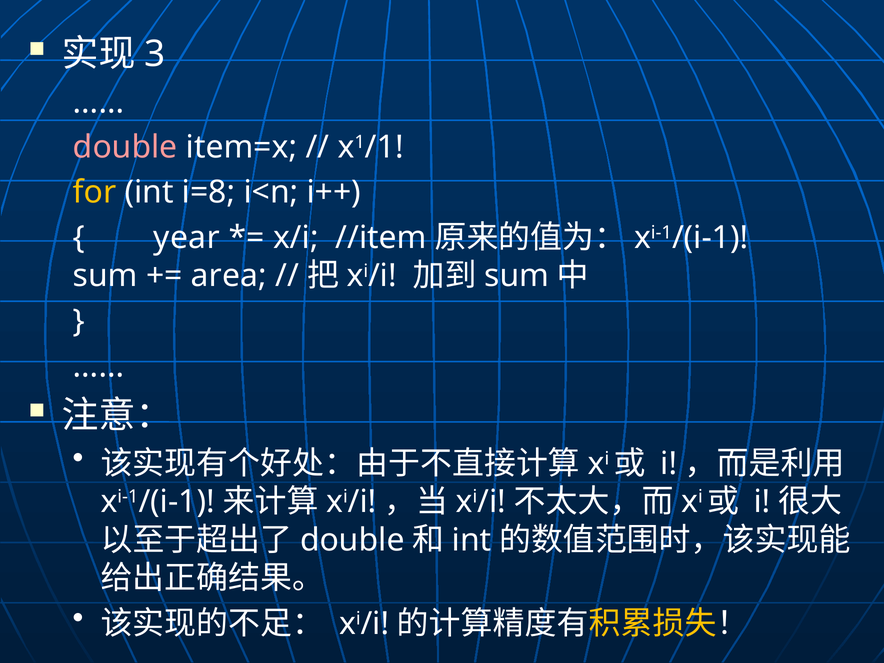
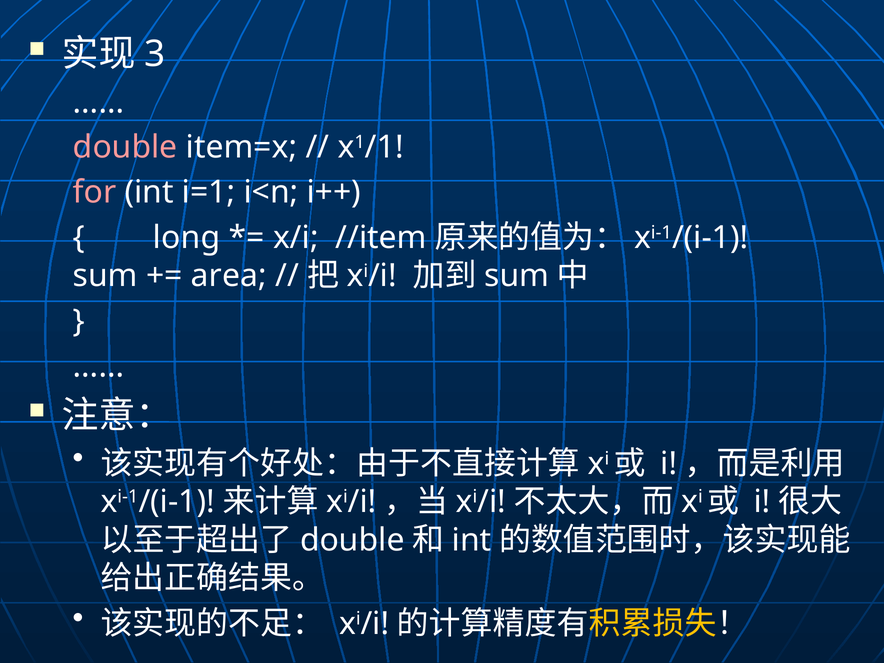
for colour: yellow -> pink (95, 192)
i=8: i=8 -> i=1 (209, 192)
year: year -> long (187, 238)
